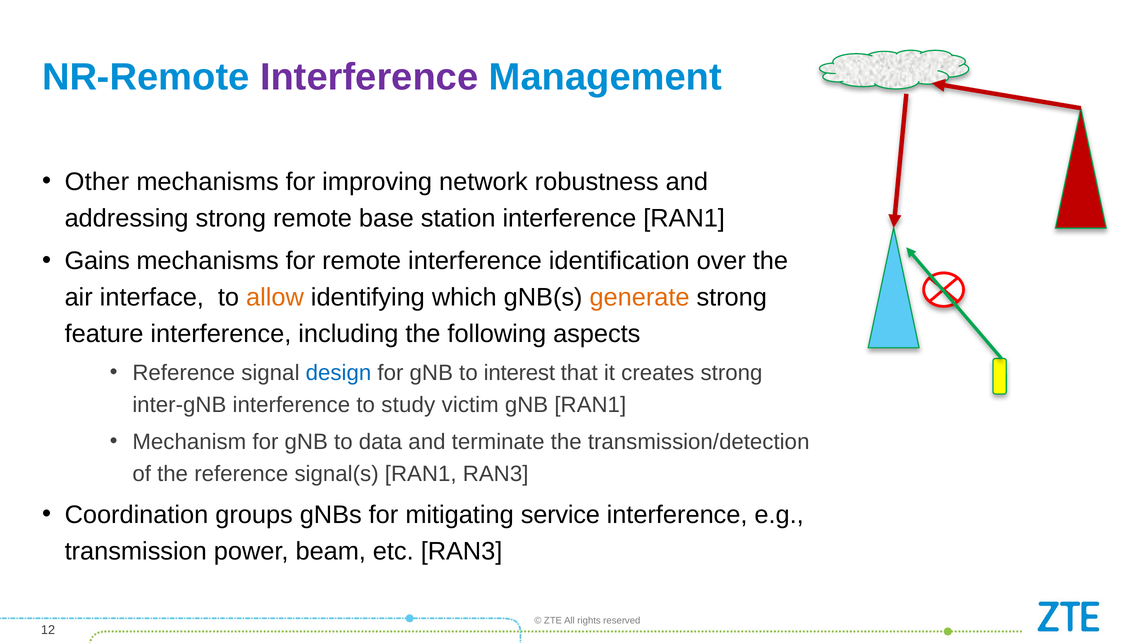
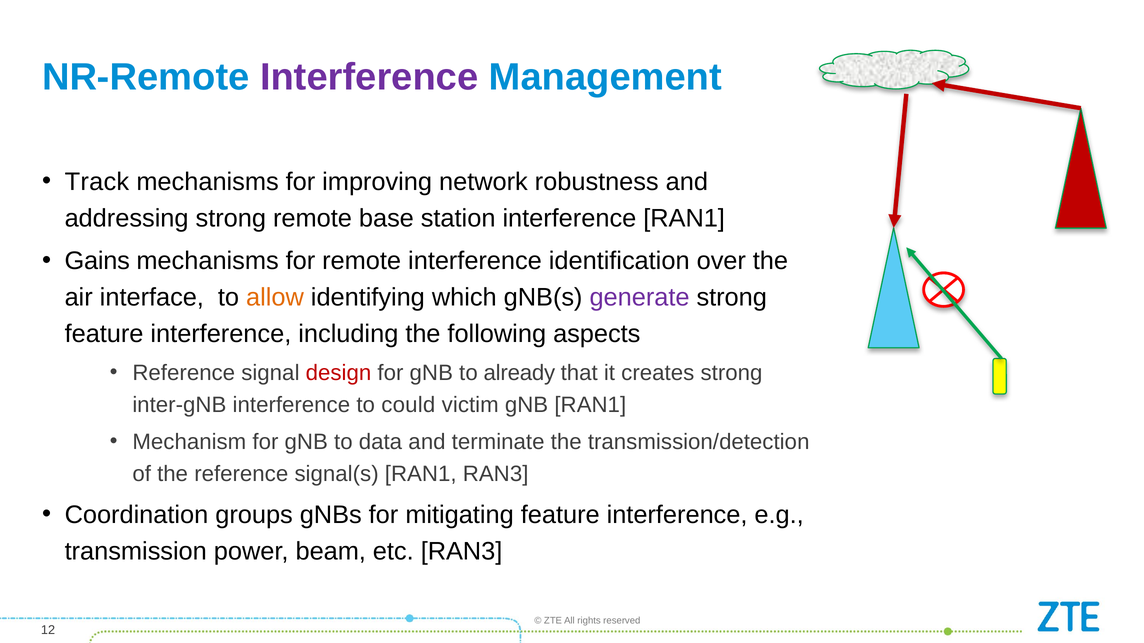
Other: Other -> Track (97, 182)
generate colour: orange -> purple (640, 298)
design colour: blue -> red (339, 373)
interest: interest -> already (519, 373)
study: study -> could (408, 405)
mitigating service: service -> feature (560, 515)
